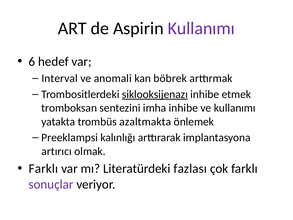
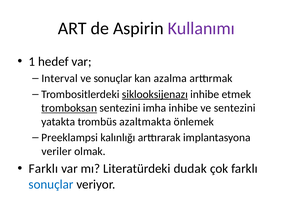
6: 6 -> 1 (32, 61)
ve anomali: anomali -> sonuçlar (113, 78)
böbrek: böbrek -> azalma (170, 78)
tromboksan underline: none -> present (69, 108)
ve kullanımı: kullanımı -> sentezini (235, 108)
artırıcı: artırıcı -> veriler (57, 151)
fazlası: fazlası -> dudak (190, 168)
sonuçlar colour: purple -> blue (51, 184)
